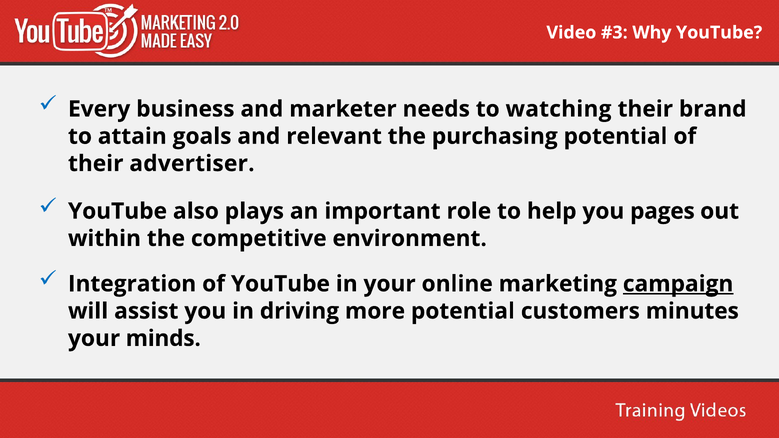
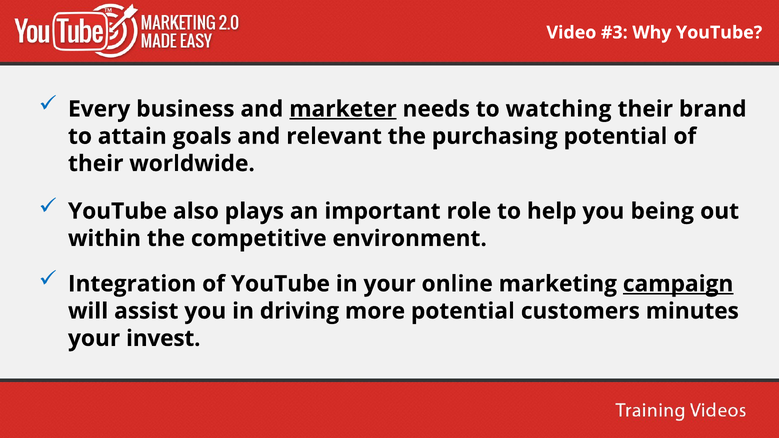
marketer underline: none -> present (343, 109)
advertiser: advertiser -> worldwide (192, 164)
pages: pages -> being (662, 211)
minds: minds -> invest (163, 339)
